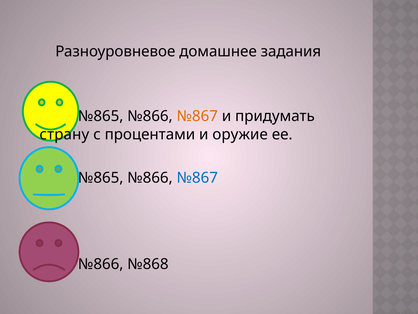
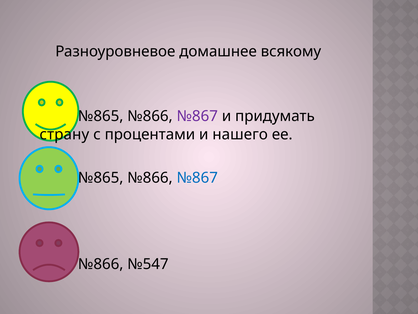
задания: задания -> всякому (291, 51)
№867 colour: orange -> purple (197, 116)
оружие: оружие -> нашего (240, 134)
№868: №868 -> №547 (148, 264)
